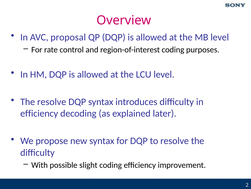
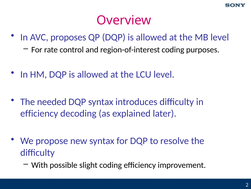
proposal: proposal -> proposes (68, 37)
The resolve: resolve -> needed (52, 101)
